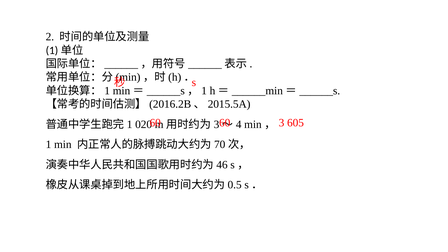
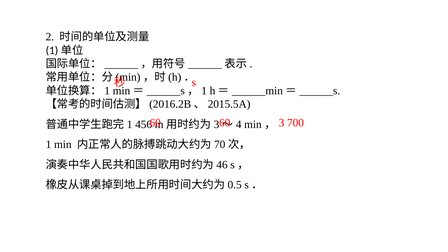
605: 605 -> 700 (296, 123)
020: 020 -> 456 (144, 124)
